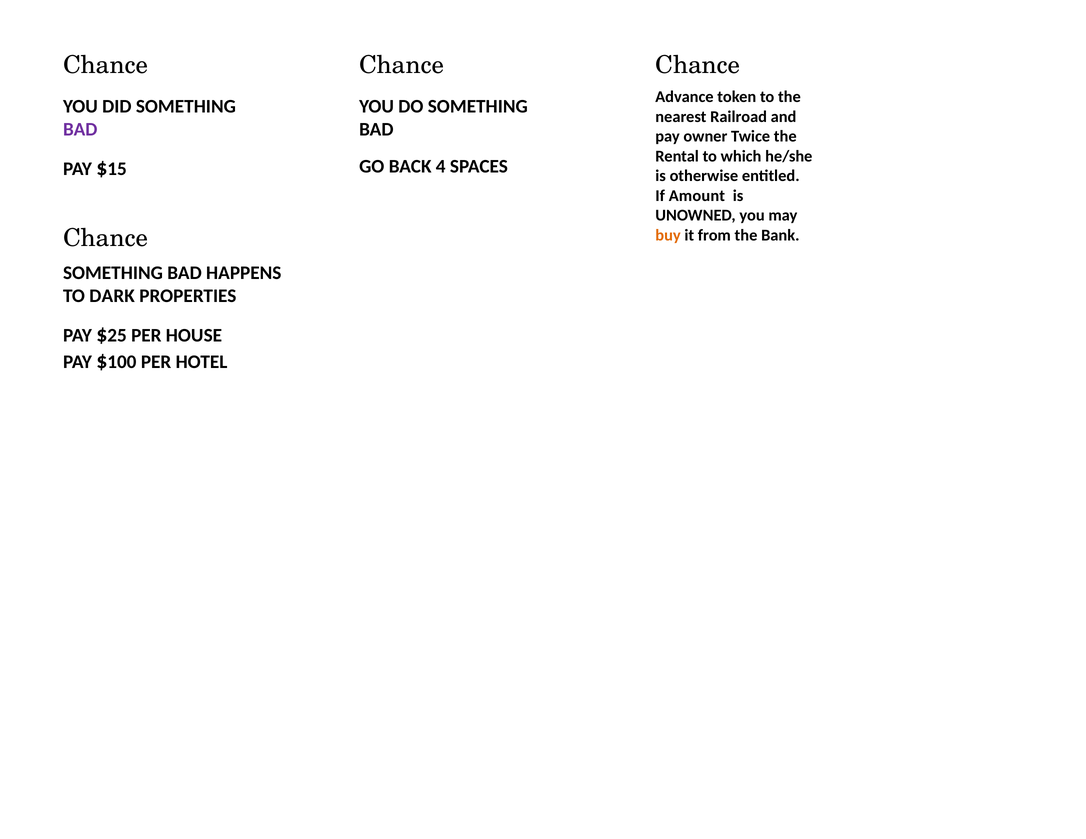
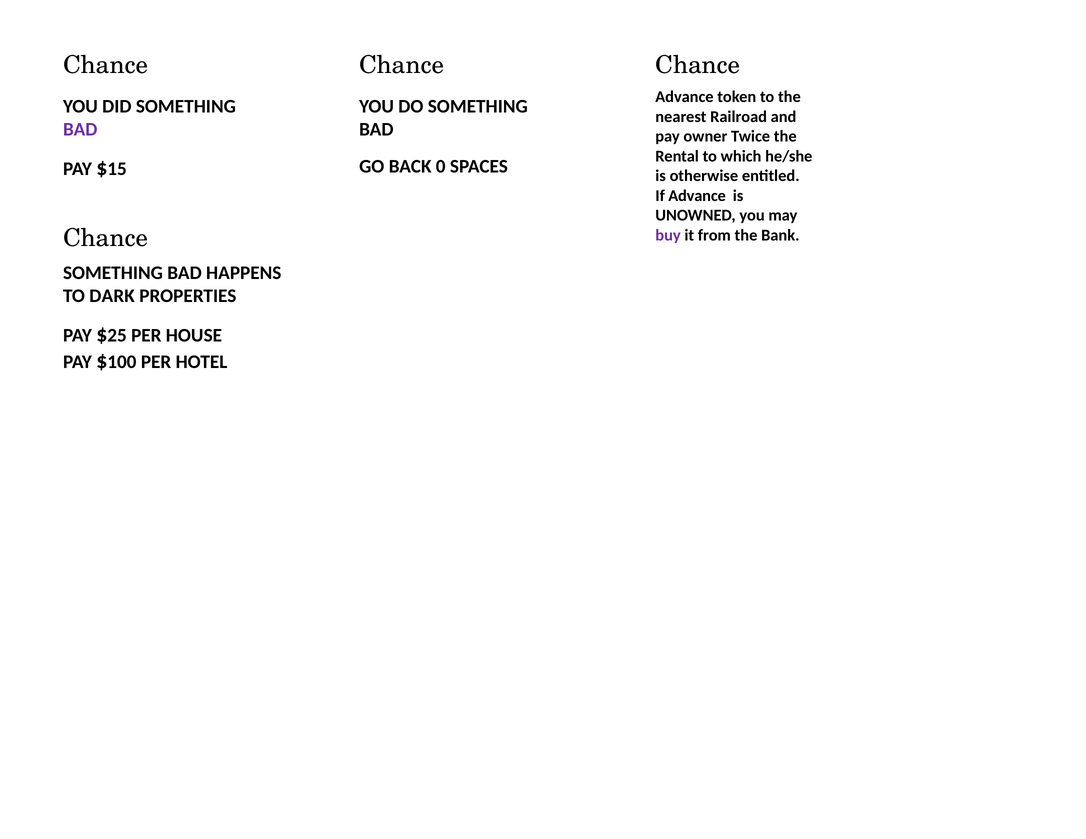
4: 4 -> 0 (441, 166)
If Amount: Amount -> Advance (697, 196)
buy colour: orange -> purple (668, 235)
